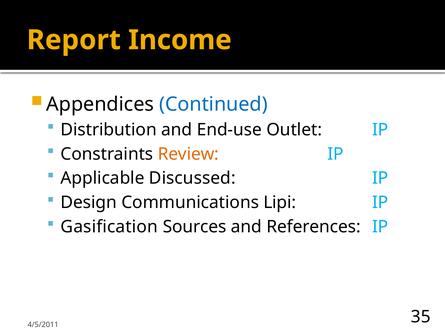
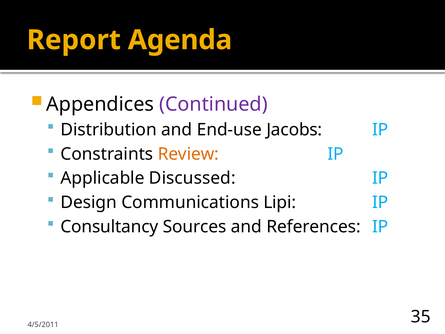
Income: Income -> Agenda (180, 40)
Continued colour: blue -> purple (213, 104)
Outlet: Outlet -> Jacobs (294, 130)
Gasification: Gasification -> Consultancy (109, 227)
